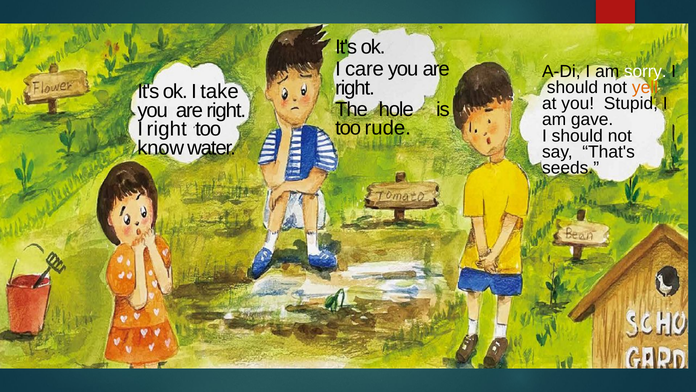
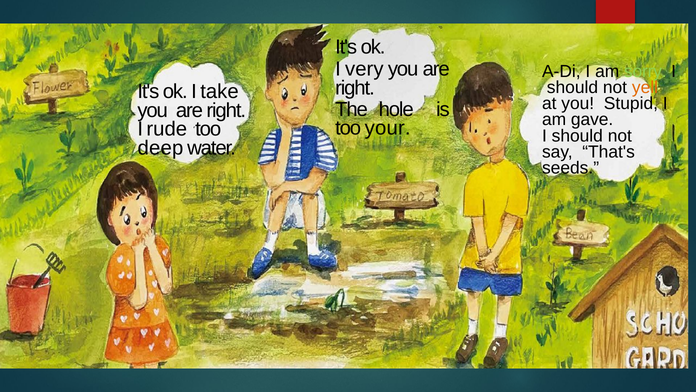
care: care -> very (364, 69)
sorry colour: white -> light green (645, 71)
rude: rude -> your (388, 128)
I right: right -> rude (167, 129)
know: know -> deep (160, 148)
